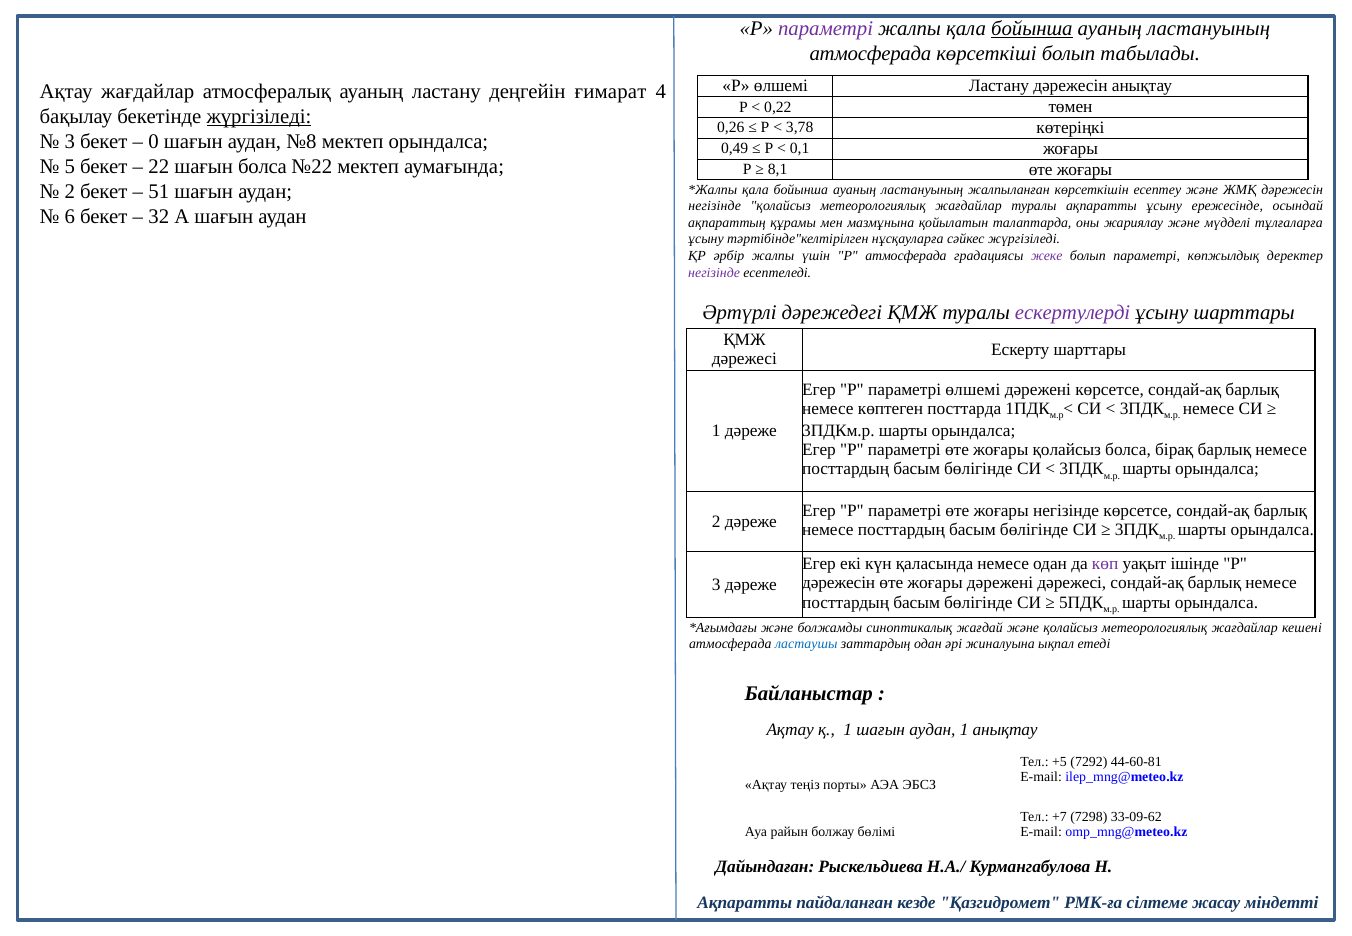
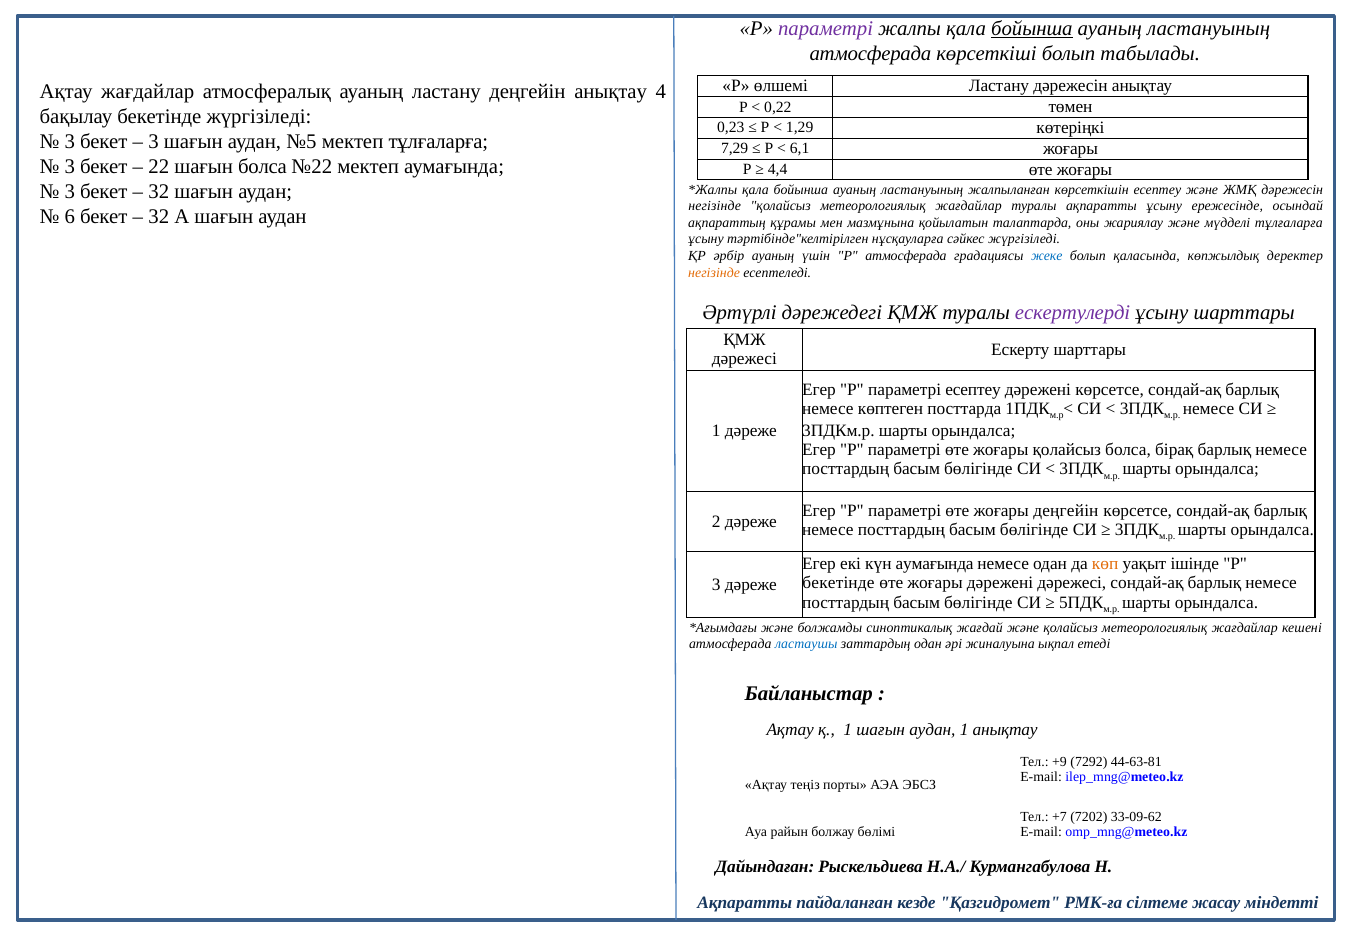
деңгейін ғимарат: ғимарат -> анықтау (611, 92)
жүргізіледі underline: present -> none (259, 116)
0,26: 0,26 -> 0,23 (731, 128)
3,78: 3,78 -> 1,29 (800, 128)
0: 0 -> 3 (154, 141)
№8: №8 -> №5 (301, 141)
мектеп орындалса: орындалса -> тұлғаларға (438, 141)
0,49: 0,49 -> 7,29 (735, 149)
0,1: 0,1 -> 6,1 (800, 149)
5: 5 -> 3 (70, 166)
8,1: 8,1 -> 4,4 (778, 170)
2: 2 -> 3 (70, 191)
51: 51 -> 32 (159, 191)
әрбір жалпы: жалпы -> ауаның (773, 256)
жеке colour: purple -> blue (1047, 256)
болып параметрі: параметрі -> қаласында (1147, 256)
негізінде colour: purple -> orange (714, 273)
параметрі өлшемі: өлшемі -> есептеу (973, 390)
жоғары негізінде: негізінде -> деңгейін (1066, 511)
күн қаласында: қаласында -> аумағында (935, 564)
көп colour: purple -> orange (1105, 564)
дәрежесін: дәрежесін -> бекетінде (839, 583)
+5: +5 -> +9 (1059, 762)
44-60-81: 44-60-81 -> 44-63-81 (1136, 762)
7298: 7298 -> 7202 (1089, 816)
